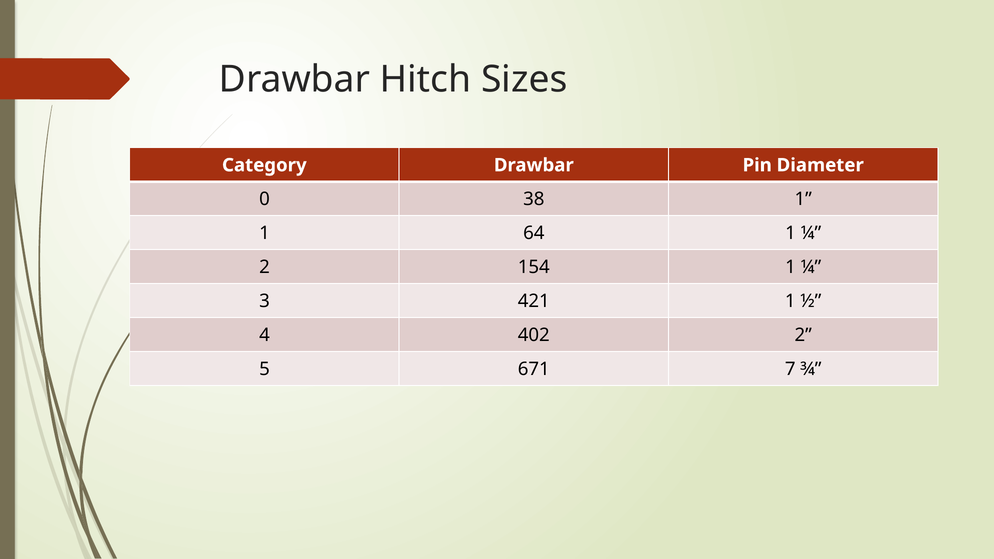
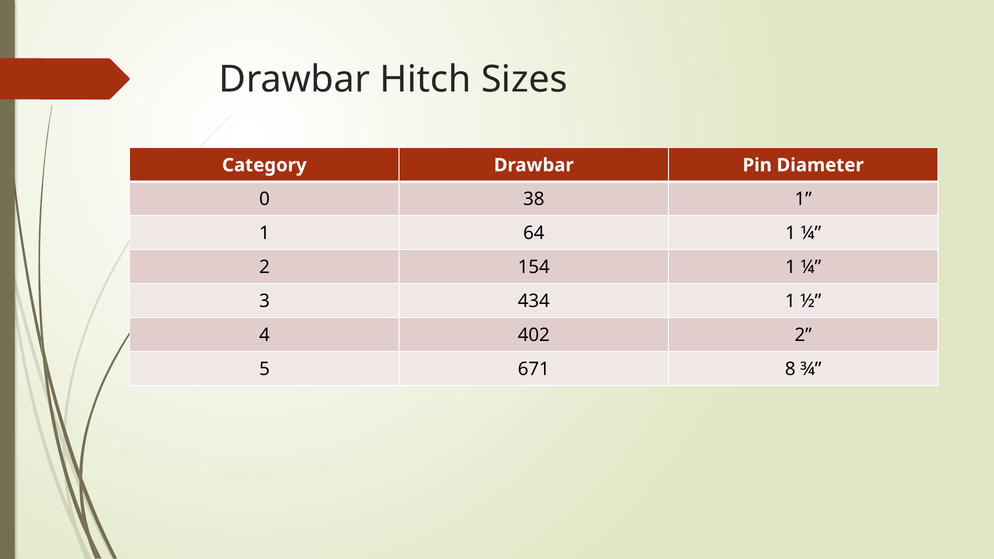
421: 421 -> 434 (534, 301)
7: 7 -> 8 (790, 369)
